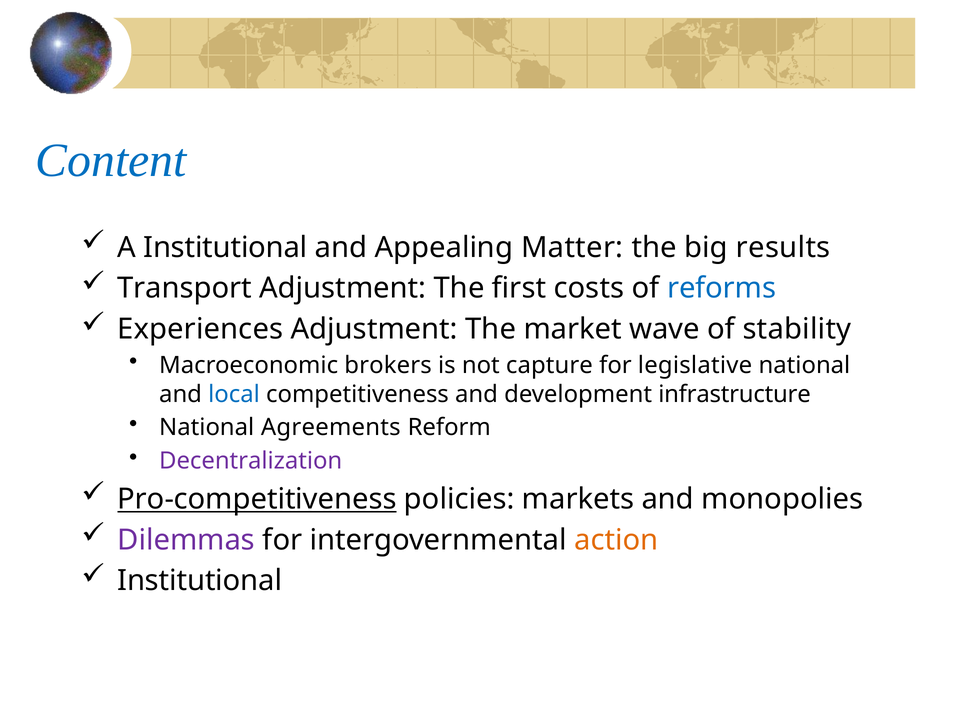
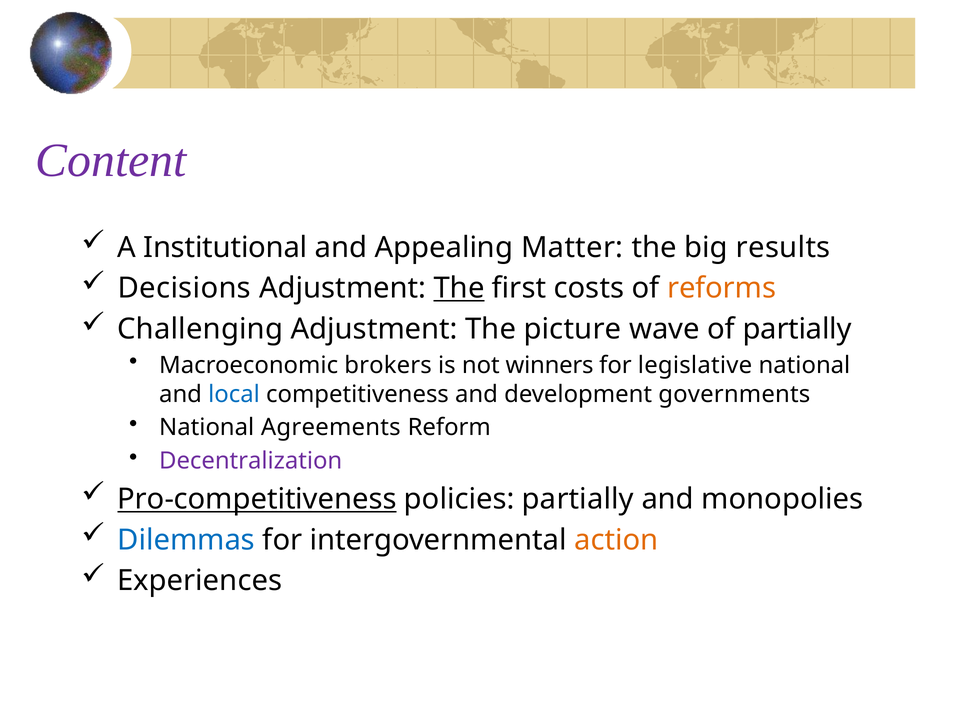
Content colour: blue -> purple (111, 161)
Transport: Transport -> Decisions (184, 289)
The underline: none -> present (459, 289)
reforms colour: blue -> orange (722, 289)
Experiences: Experiences -> Challenging (200, 330)
market: market -> picture (573, 330)
of stability: stability -> partially (797, 330)
capture: capture -> winners (550, 366)
infrastructure: infrastructure -> governments (734, 395)
policies markets: markets -> partially (578, 500)
Dilemmas colour: purple -> blue (186, 541)
Institutional: Institutional -> Experiences (200, 581)
